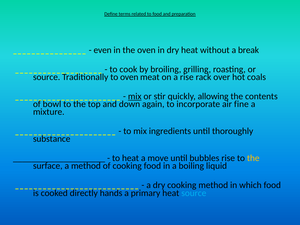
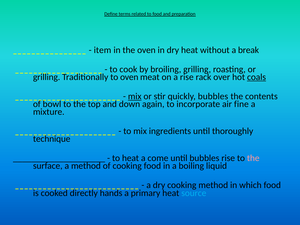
even: even -> item (102, 50)
source: source -> grilling (47, 77)
coals underline: none -> present (257, 77)
quickly allowing: allowing -> bubbles (213, 96)
substance: substance -> technique (52, 139)
move: move -> come (158, 158)
the colour: yellow -> pink (253, 158)
